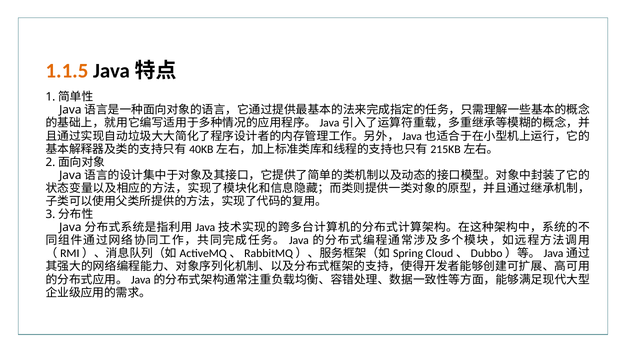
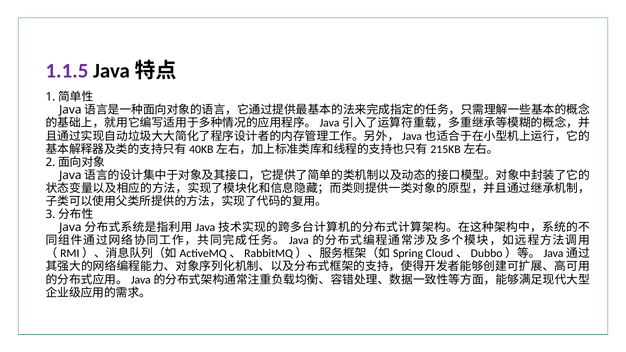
1.1.5 colour: orange -> purple (67, 71)
